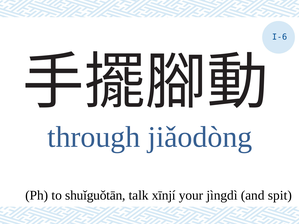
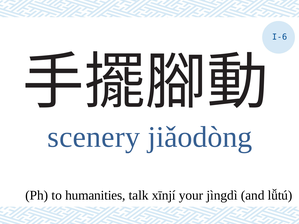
through: through -> scenery (94, 137)
shuǐguǒtān: shuǐguǒtān -> humanities (95, 195)
spit: spit -> lǚtú (280, 195)
